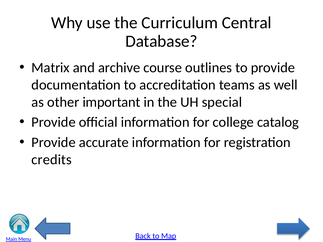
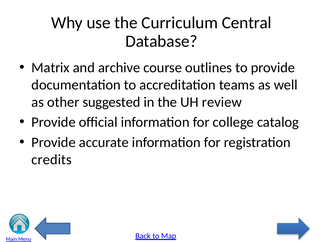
important: important -> suggested (111, 102)
special: special -> review (222, 102)
